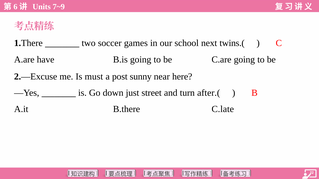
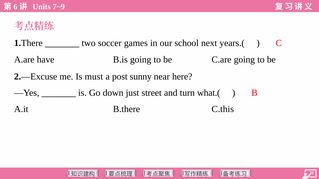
twins.(: twins.( -> years.( (232, 43)
after.(: after.( -> what.( (209, 93)
C.late: C.late -> C.this (223, 109)
